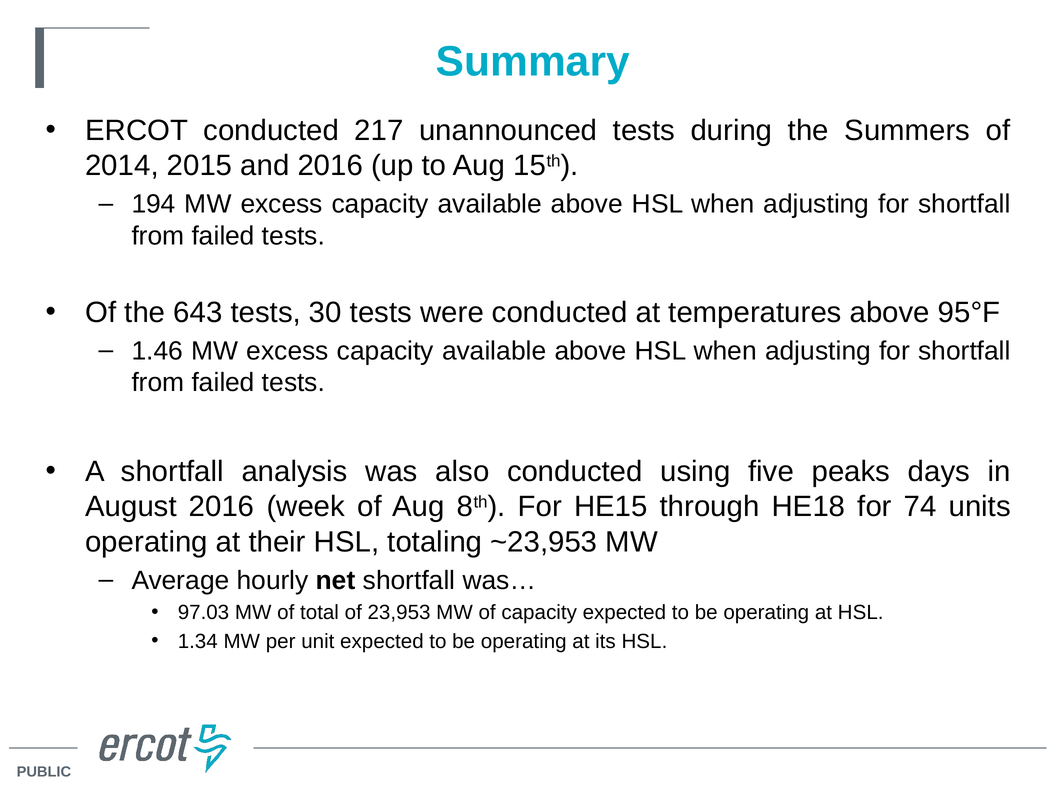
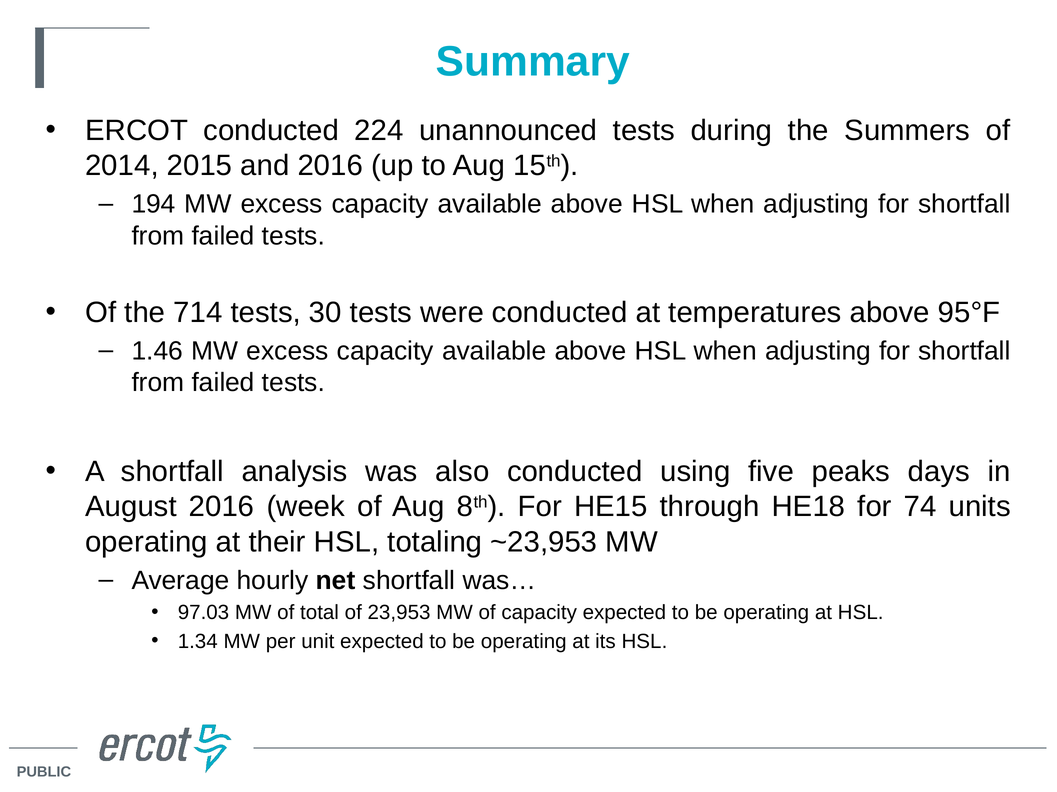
217: 217 -> 224 (379, 131)
643: 643 -> 714 (198, 313)
